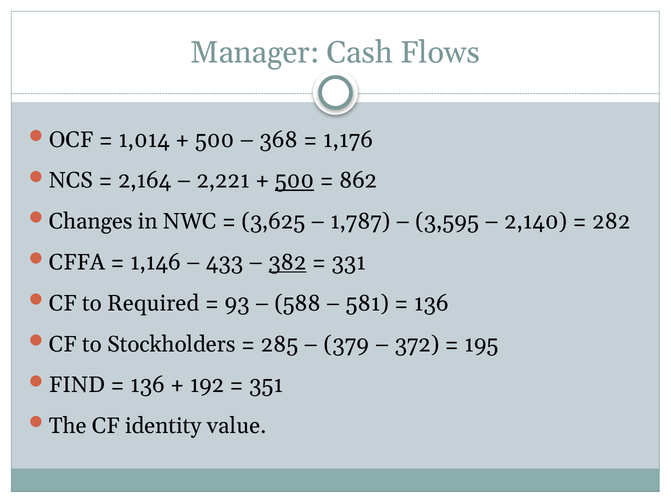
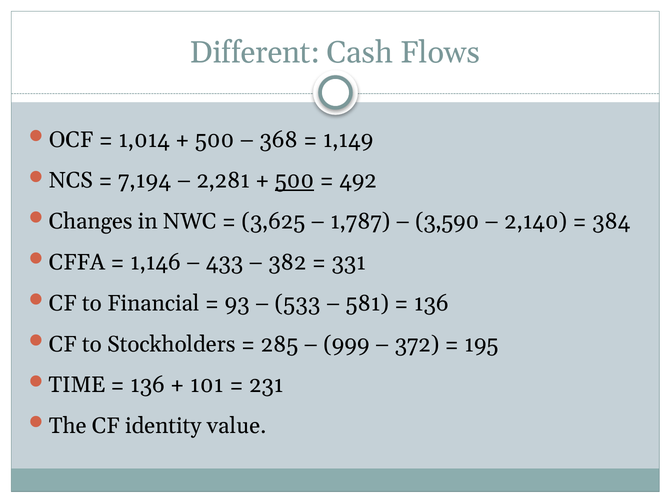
Manager: Manager -> Different (255, 53)
1,176: 1,176 -> 1,149 (348, 140)
2,164: 2,164 -> 7,194 (145, 181)
2,221: 2,221 -> 2,281 (223, 181)
862: 862 -> 492 (358, 181)
3,595: 3,595 -> 3,590 (447, 222)
282: 282 -> 384 (611, 222)
382 underline: present -> none (287, 262)
Required: Required -> Financial (153, 303)
588: 588 -> 533 (297, 303)
379: 379 -> 999 (346, 344)
FIND: FIND -> TIME (77, 385)
192: 192 -> 101 (207, 385)
351: 351 -> 231 (266, 385)
